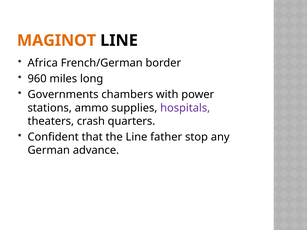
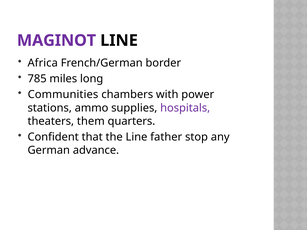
MAGINOT colour: orange -> purple (56, 41)
960: 960 -> 785 (37, 79)
Governments: Governments -> Communities (63, 95)
crash: crash -> them (91, 121)
